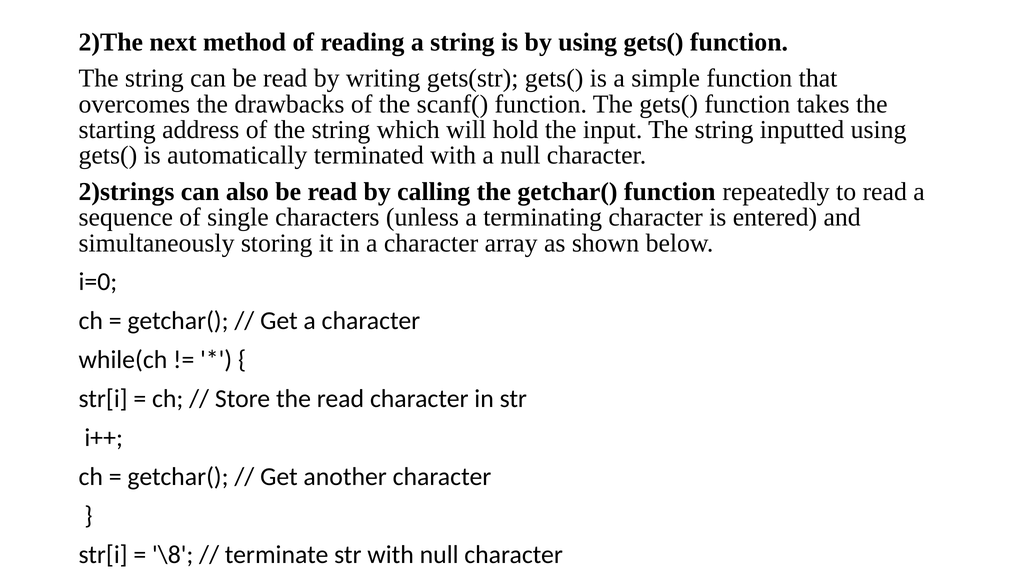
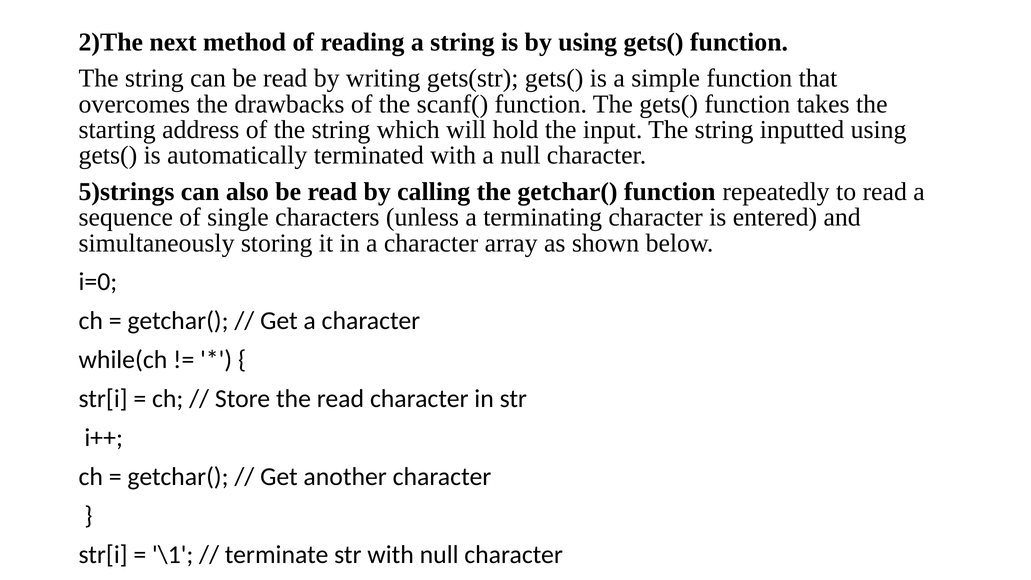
2)strings: 2)strings -> 5)strings (127, 192)
\8: \8 -> \1 (173, 555)
